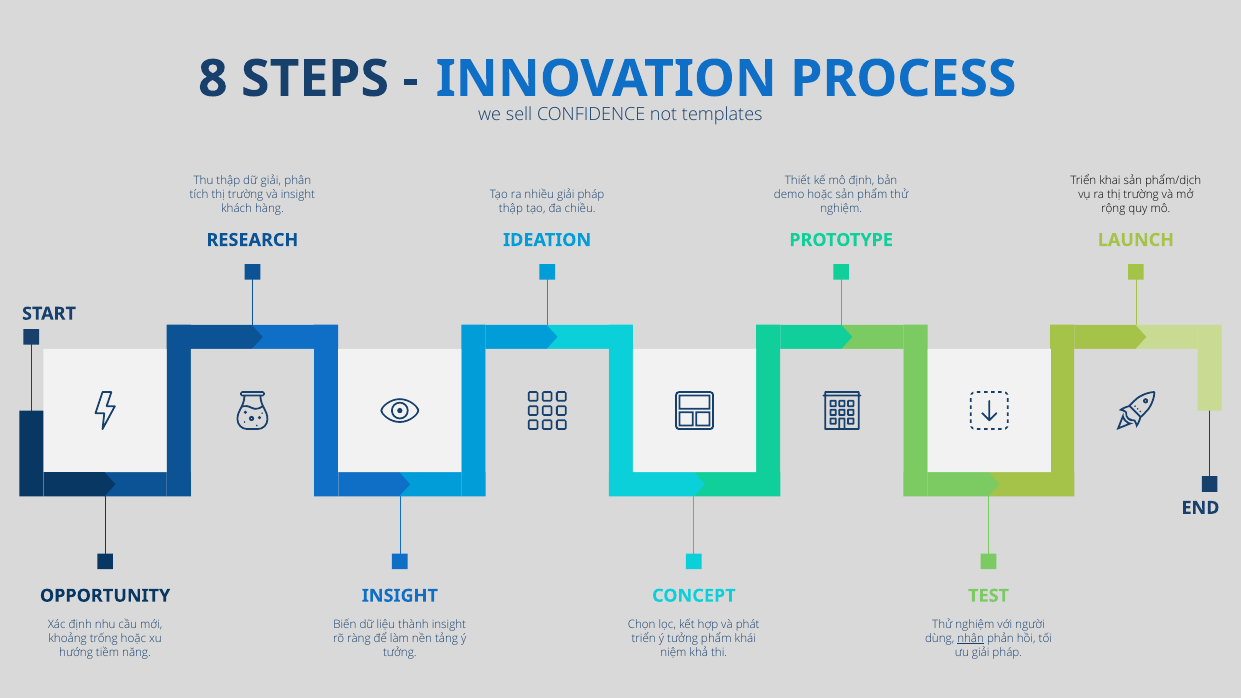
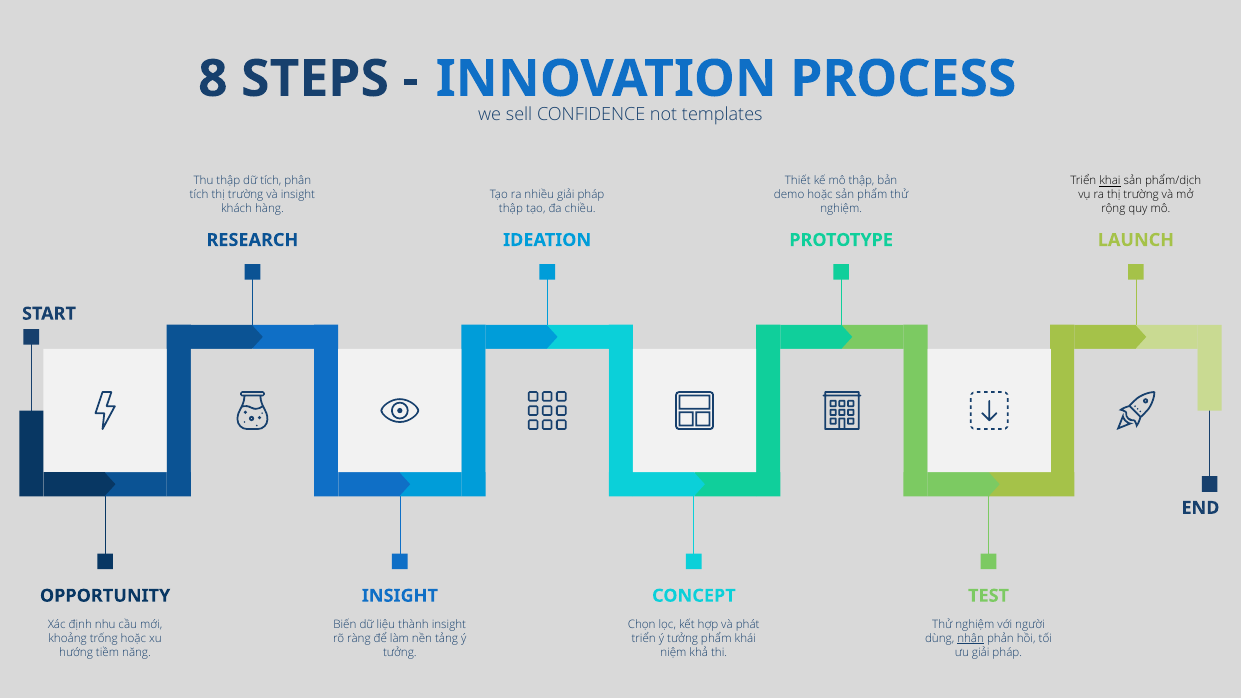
dữ giải: giải -> tích (271, 181)
mô định: định -> thập (862, 181)
khai underline: none -> present (1110, 181)
